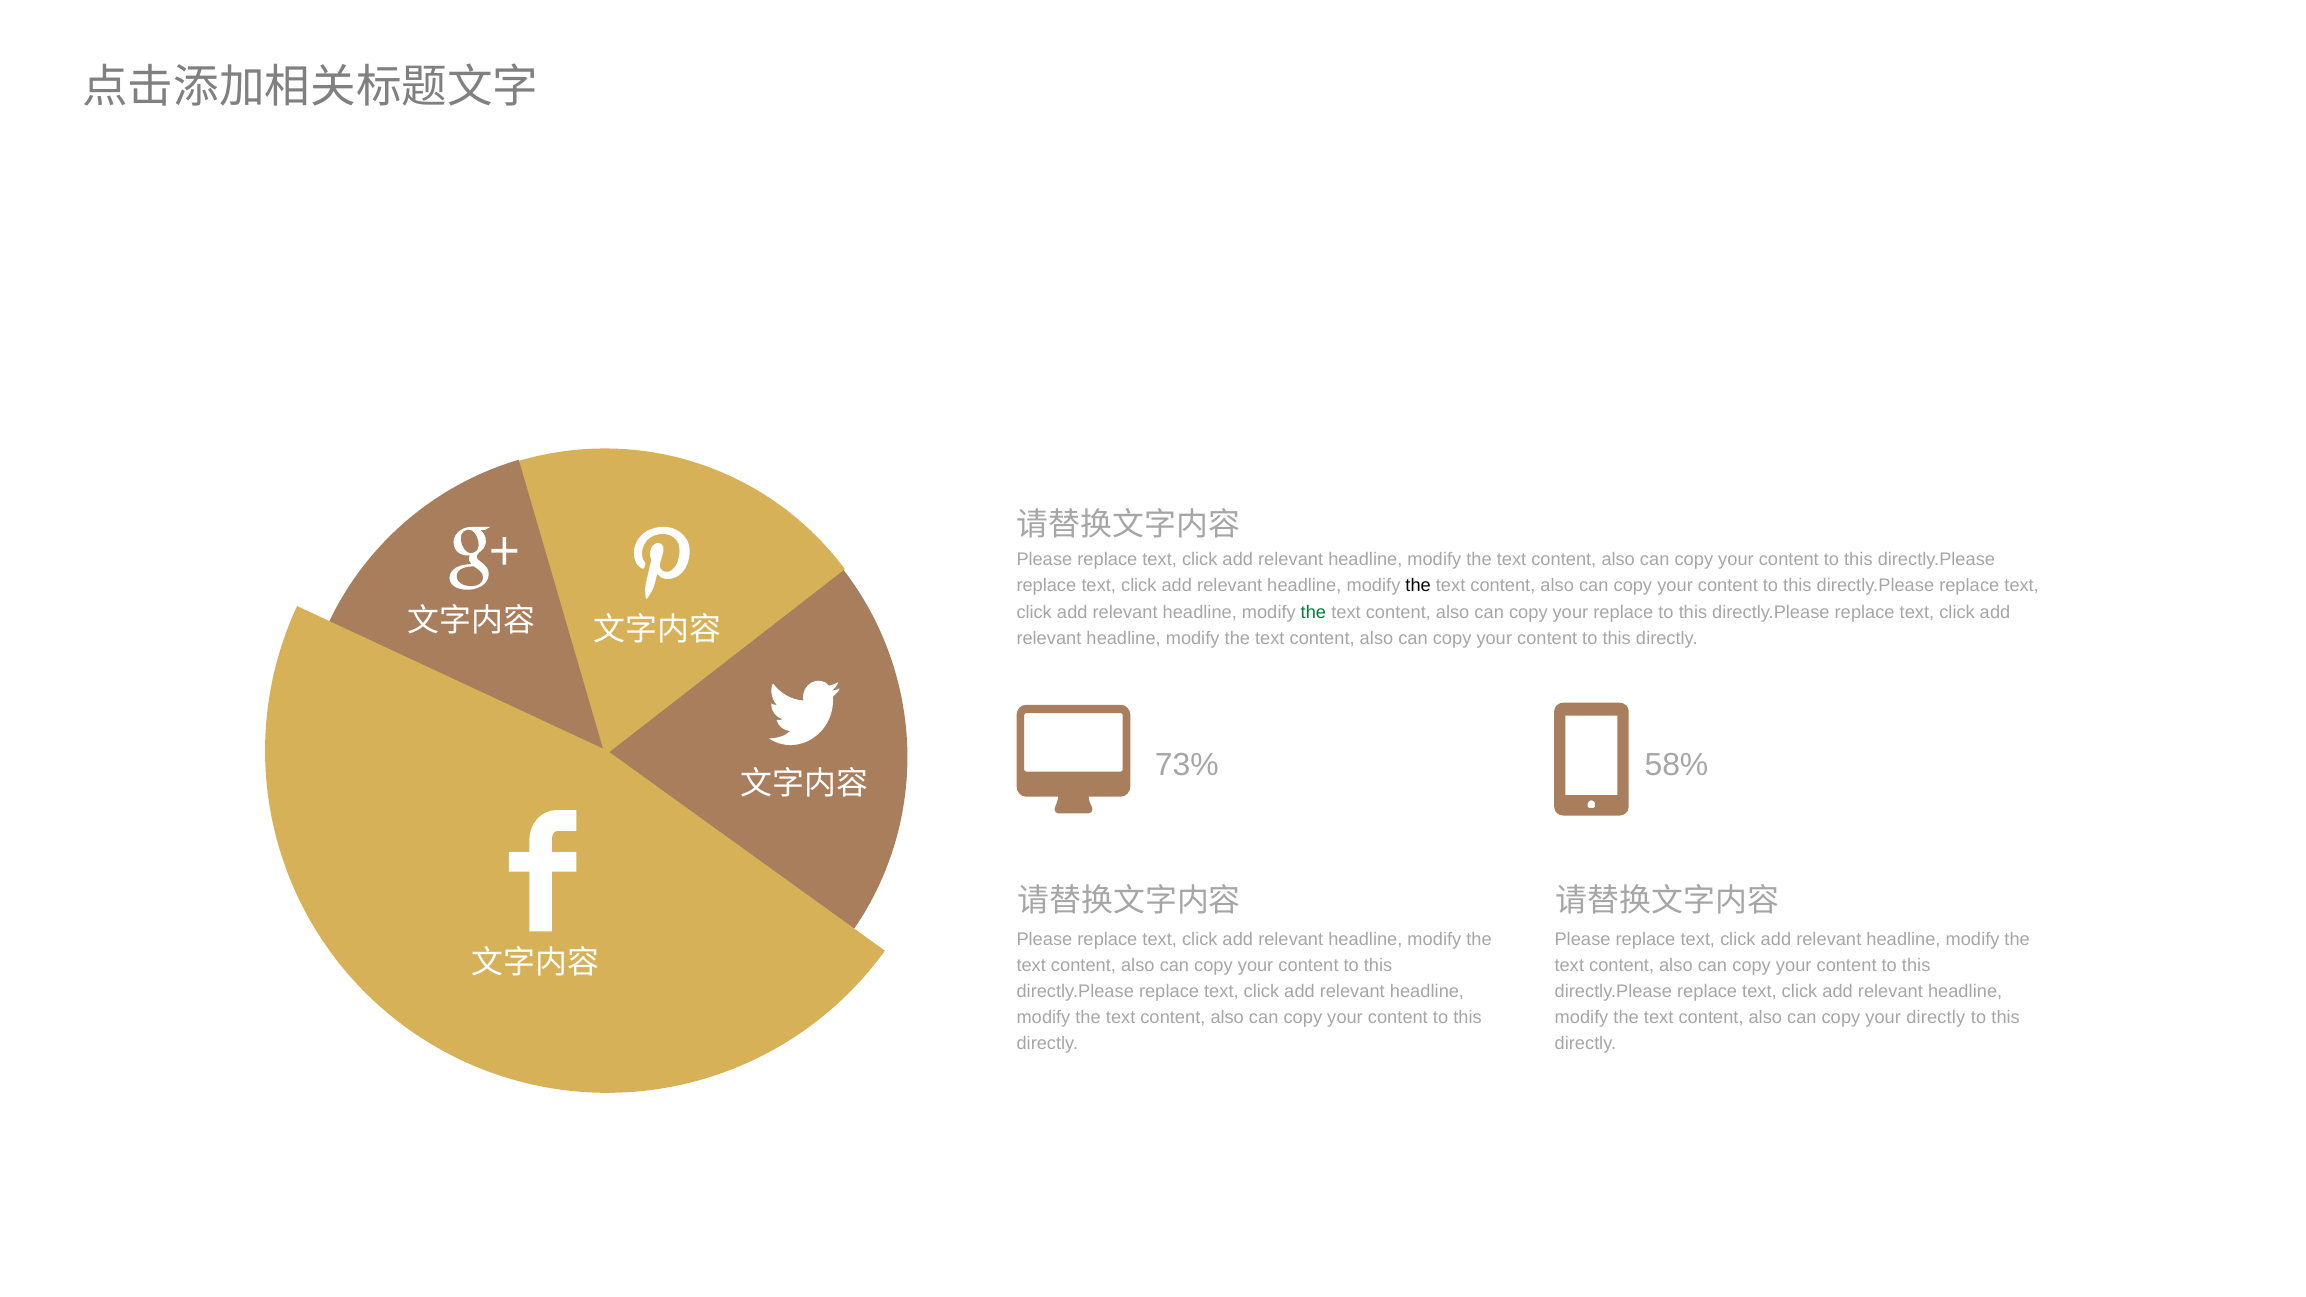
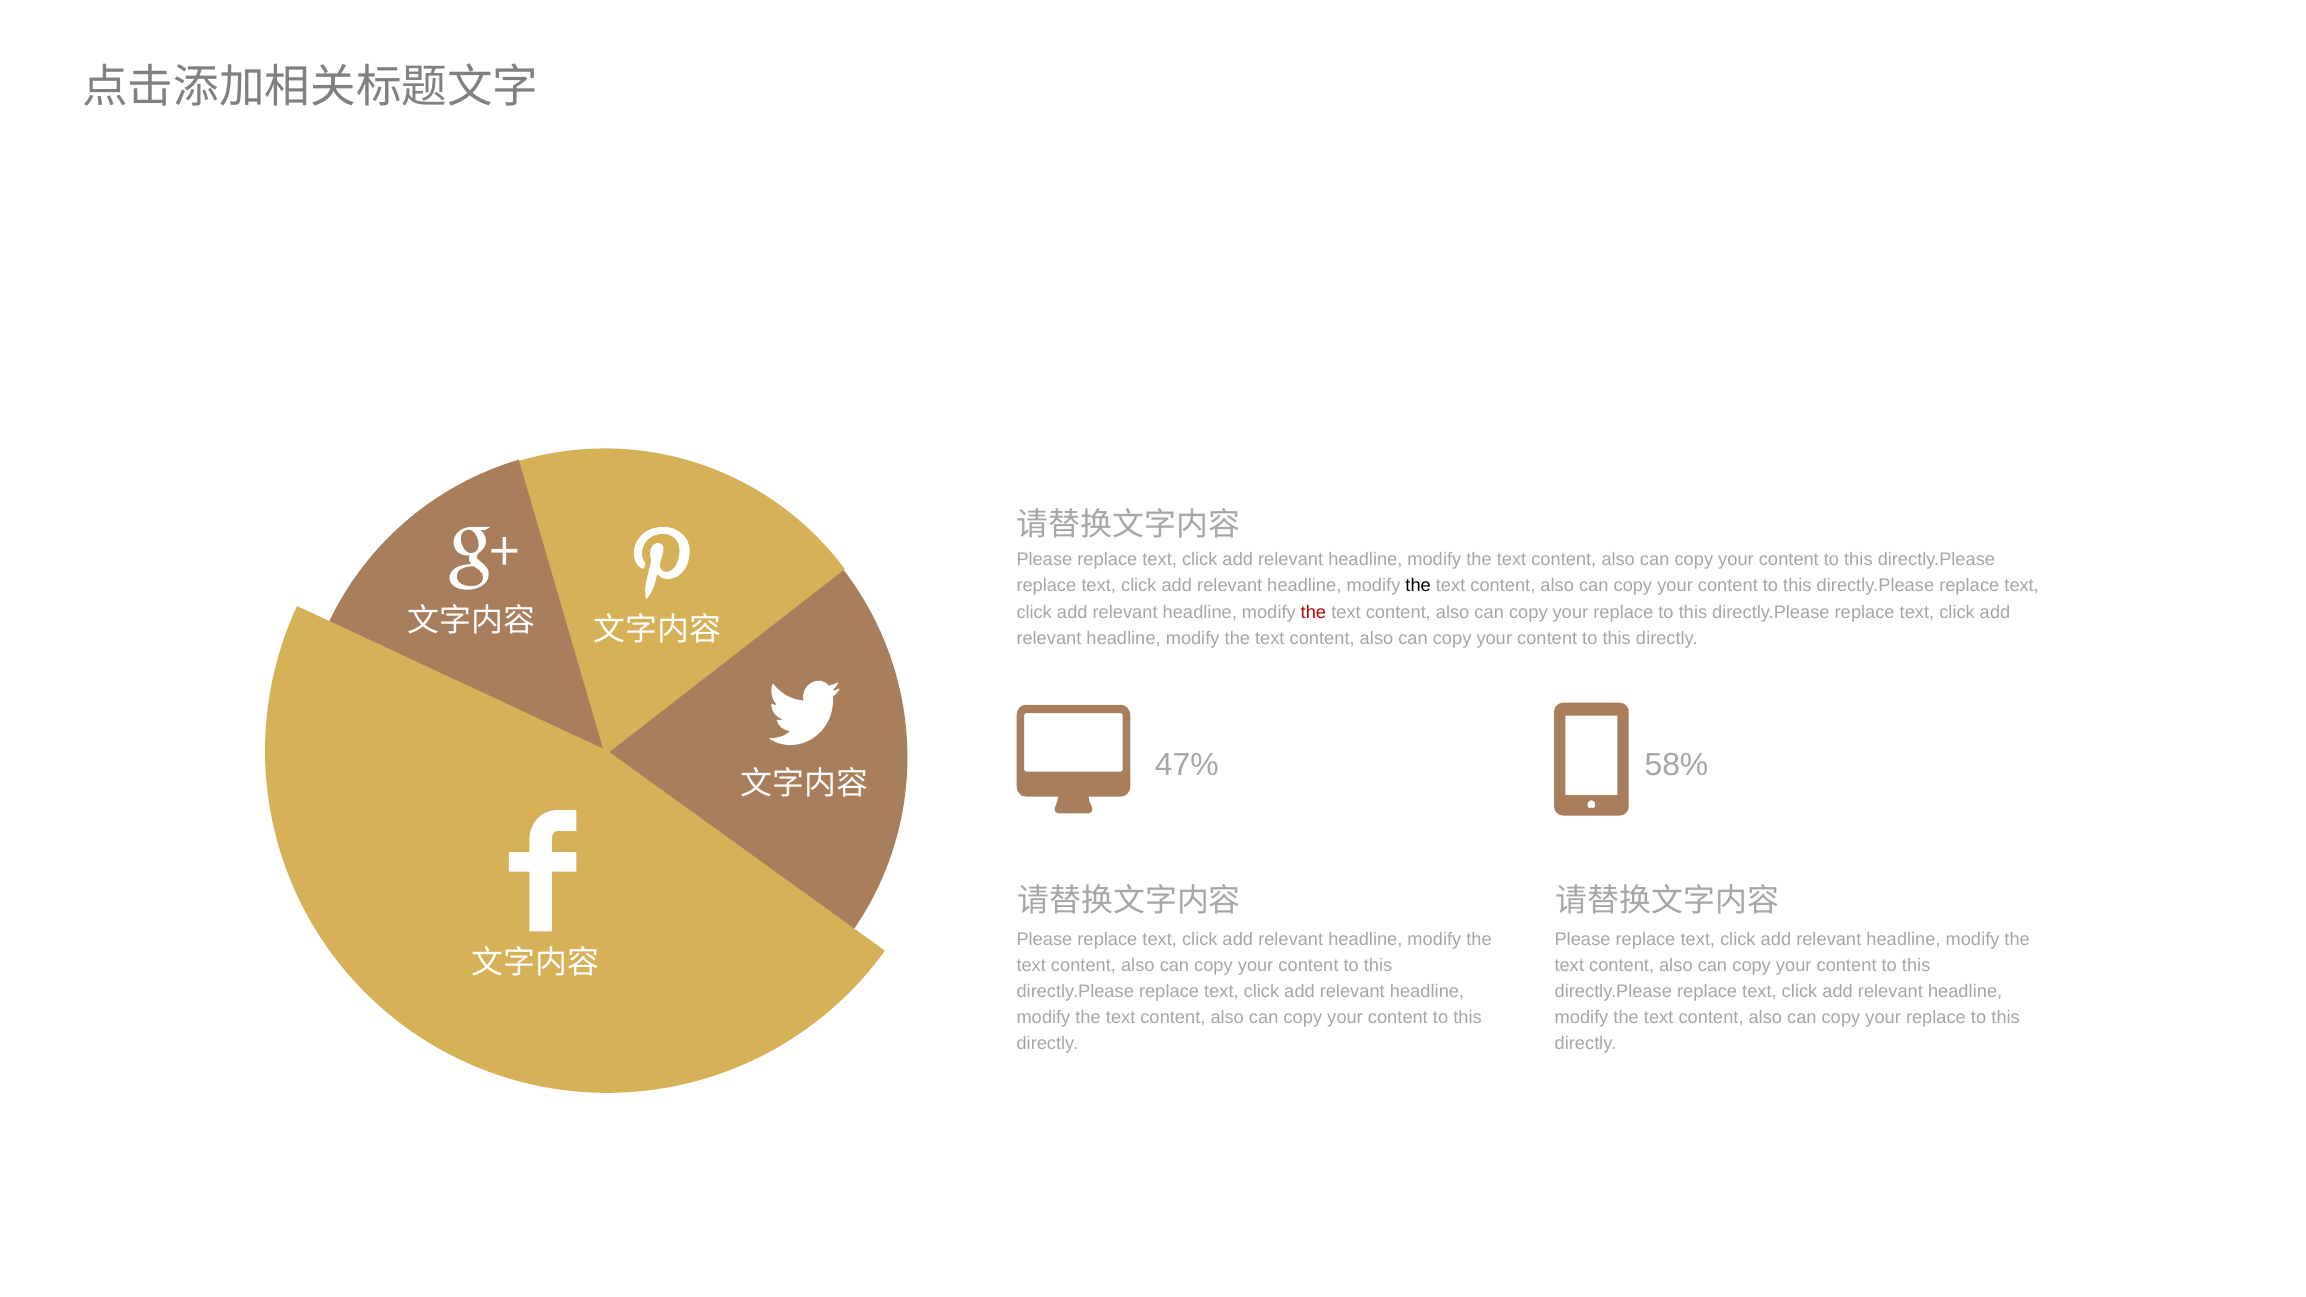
the colour: green -> red (1313, 612)
73%: 73% -> 47% (1187, 765)
directly: directly -> replace (1936, 1018)
